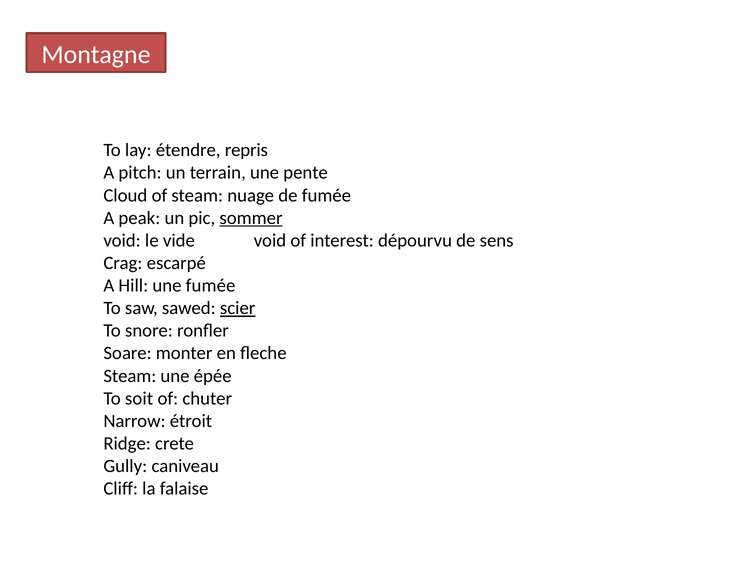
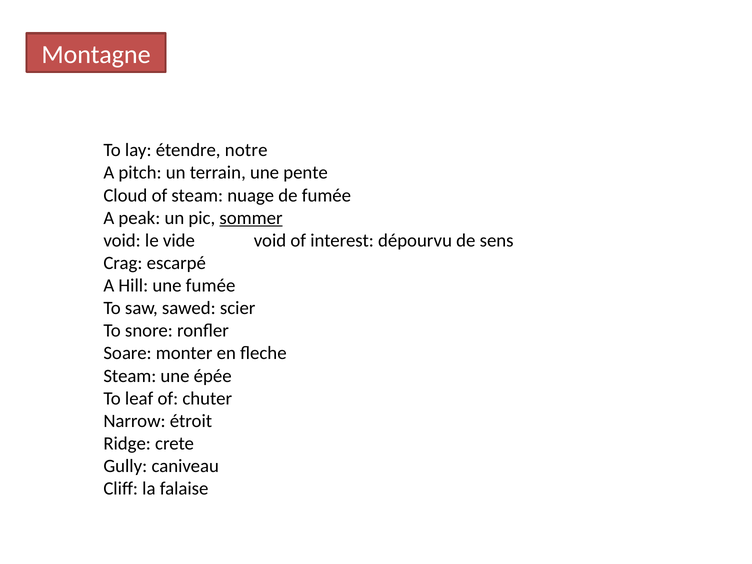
repris: repris -> notre (246, 150)
scier underline: present -> none (238, 308)
soit: soit -> leaf (139, 398)
